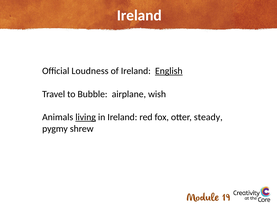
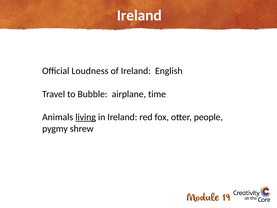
English underline: present -> none (169, 71)
wish: wish -> time (157, 94)
steady: steady -> people (208, 117)
